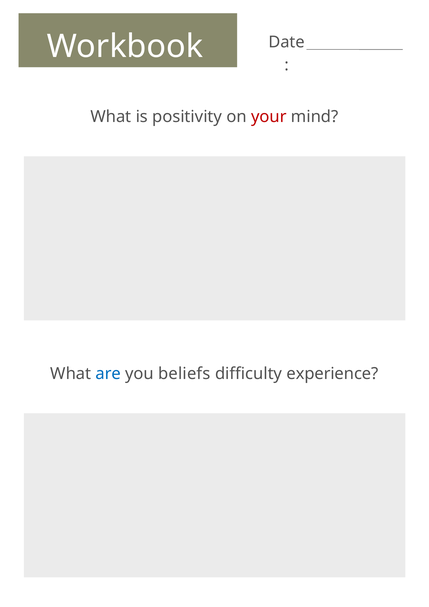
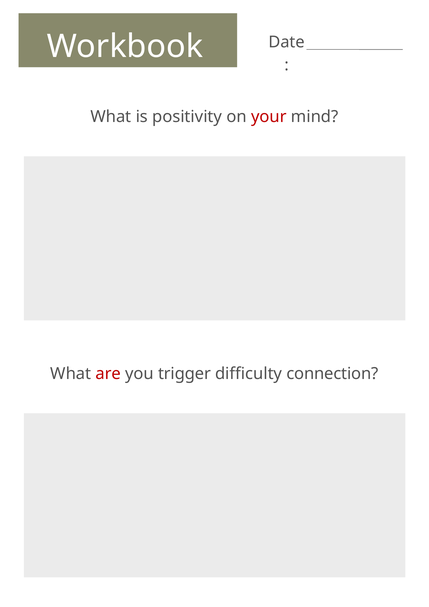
are colour: blue -> red (108, 374)
beliefs: beliefs -> trigger (184, 374)
experience: experience -> connection (332, 374)
